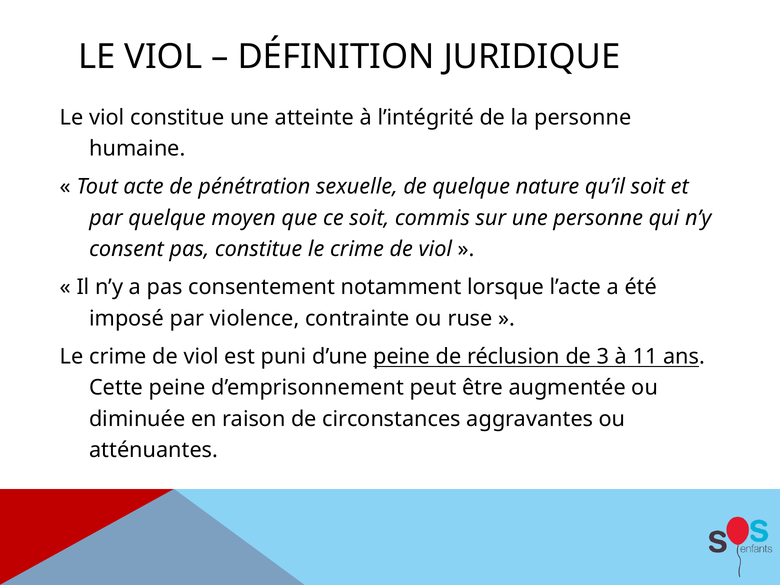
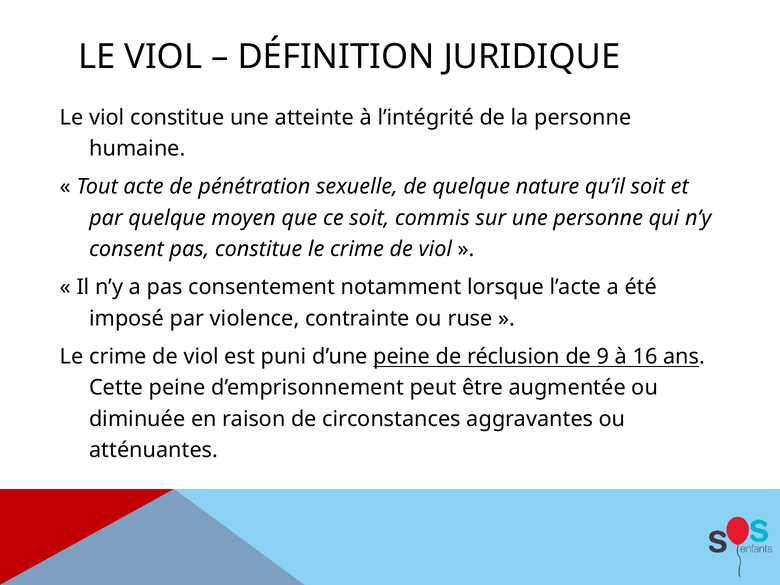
3: 3 -> 9 (603, 357)
11: 11 -> 16 (645, 357)
